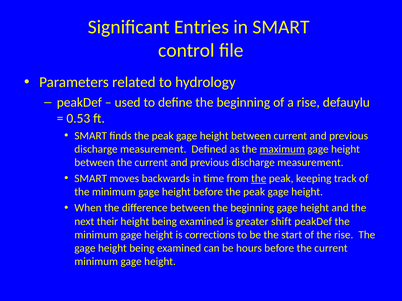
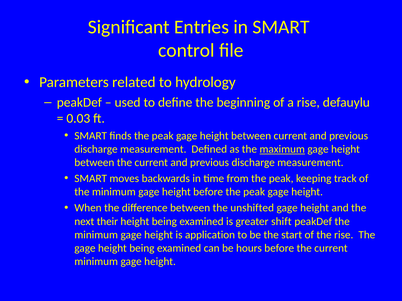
0.53: 0.53 -> 0.03 (78, 119)
the underline: present -> none (259, 179)
between the beginning: beginning -> unshifted (252, 208)
corrections: corrections -> application (210, 235)
